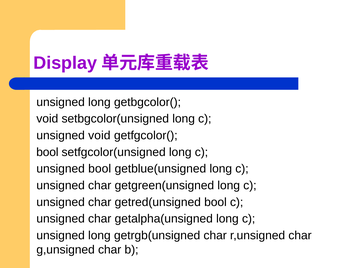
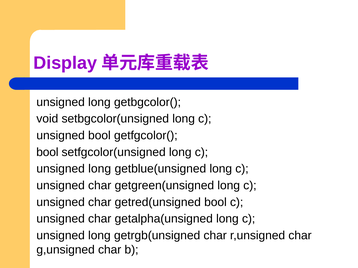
unsigned void: void -> bool (99, 136)
bool: bool -> long (100, 169)
